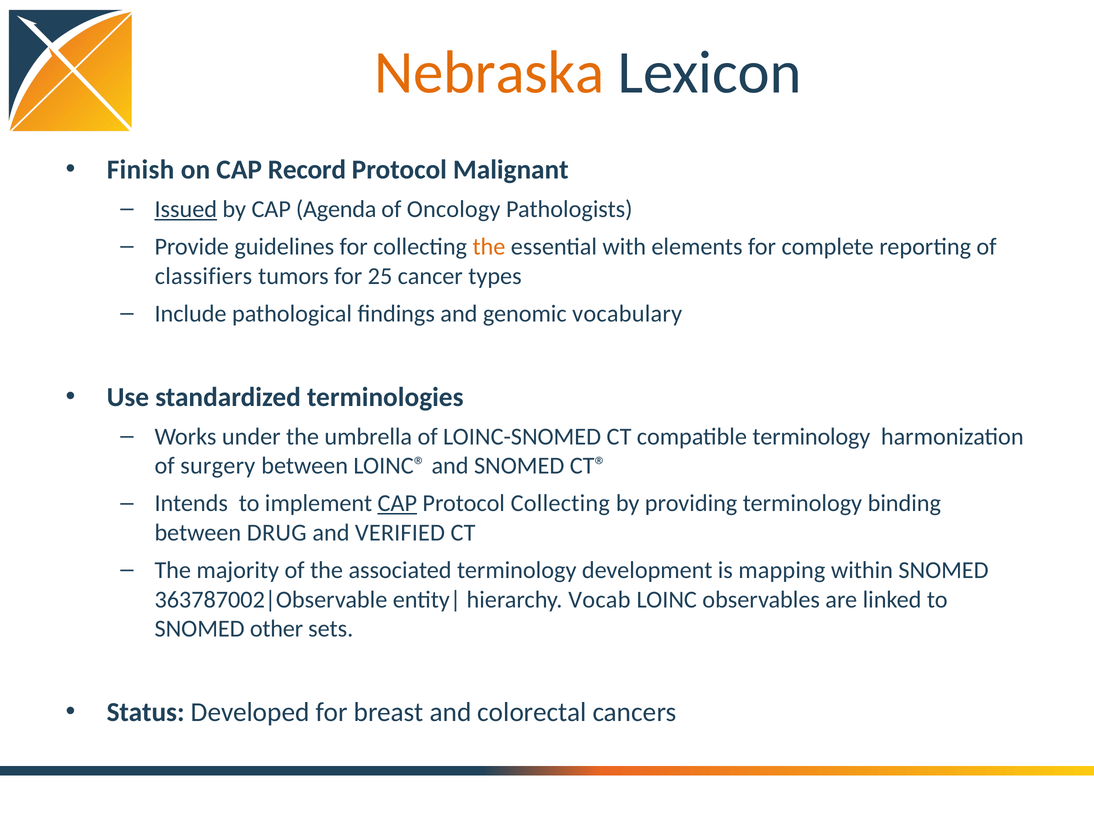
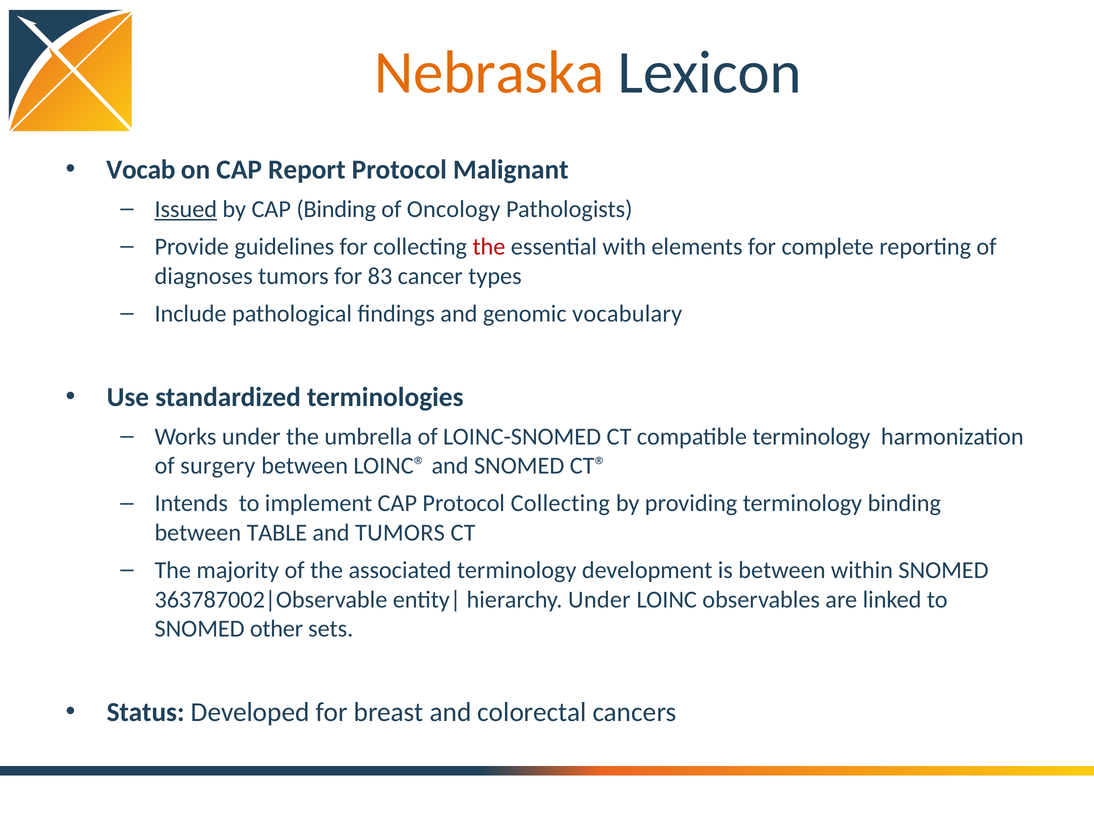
Finish: Finish -> Vocab (141, 170)
Record: Record -> Report (307, 170)
CAP Agenda: Agenda -> Binding (336, 209)
the colour: orange -> red (489, 247)
classifiers: classifiers -> diagnoses (204, 276)
25: 25 -> 83 (380, 276)
CAP underline: present -> none (397, 503)
DRUG: DRUG -> TABLE (277, 532)
and VERIFIED: VERIFIED -> TUMORS (400, 532)
is mapping: mapping -> between (782, 570)
hierarchy Vocab: Vocab -> Under (599, 599)
